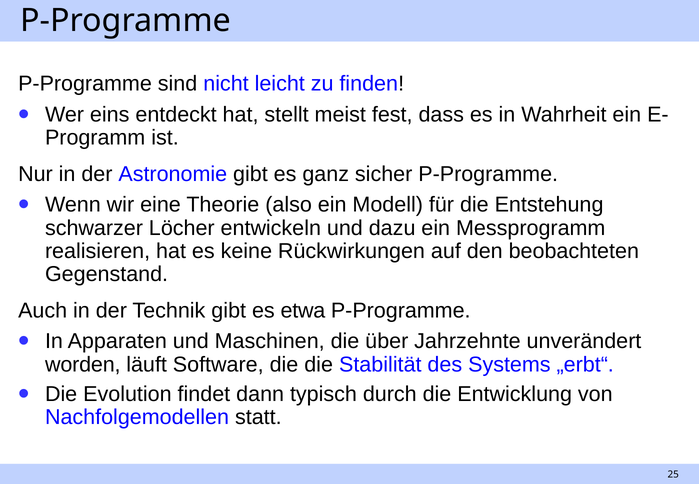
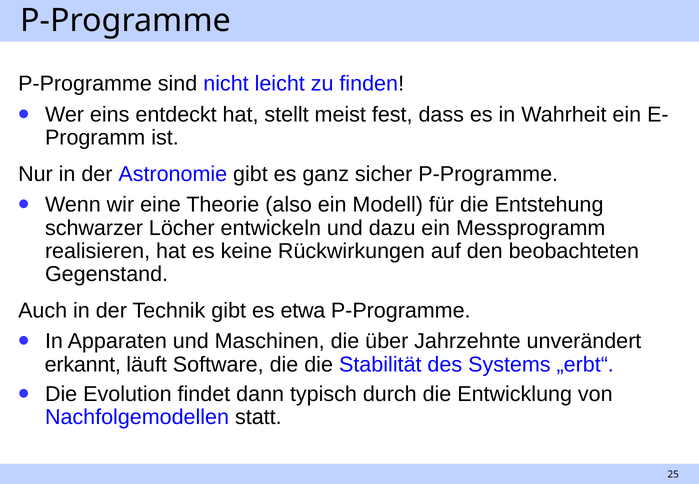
worden: worden -> erkannt (83, 364)
